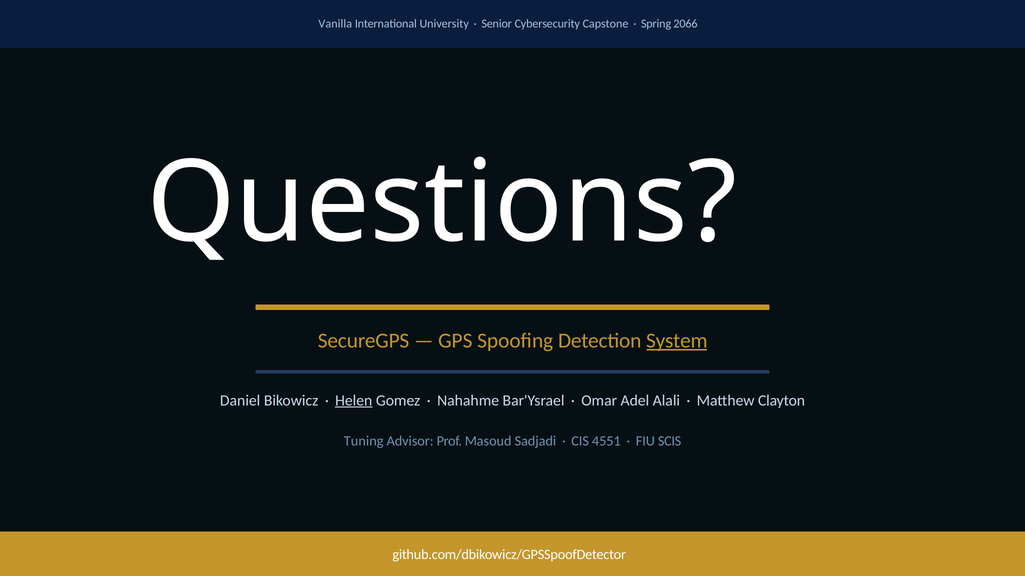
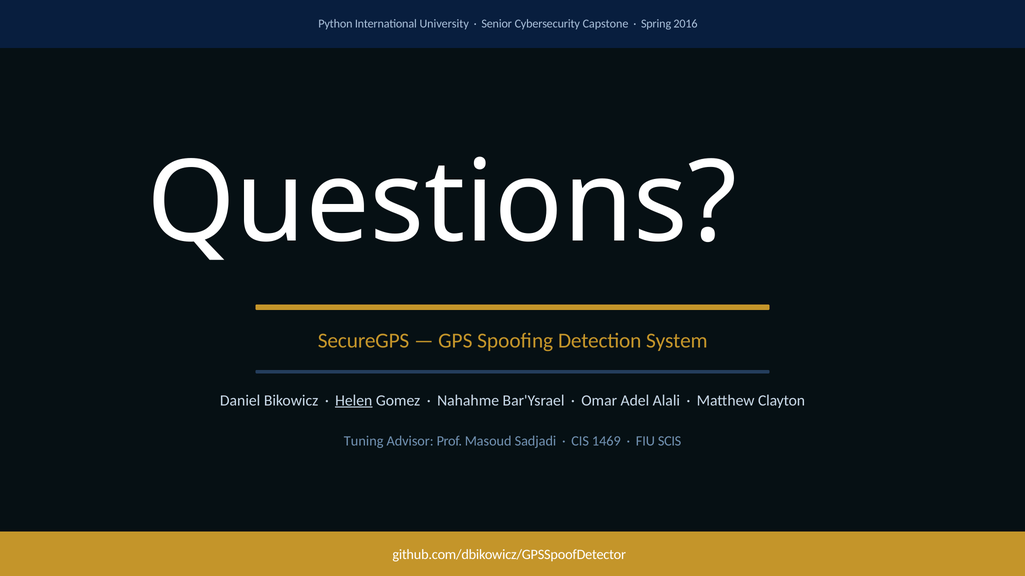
Vanilla: Vanilla -> Python (335, 24)
2066: 2066 -> 2016 (686, 24)
System underline: present -> none (677, 341)
4551: 4551 -> 1469 (606, 441)
